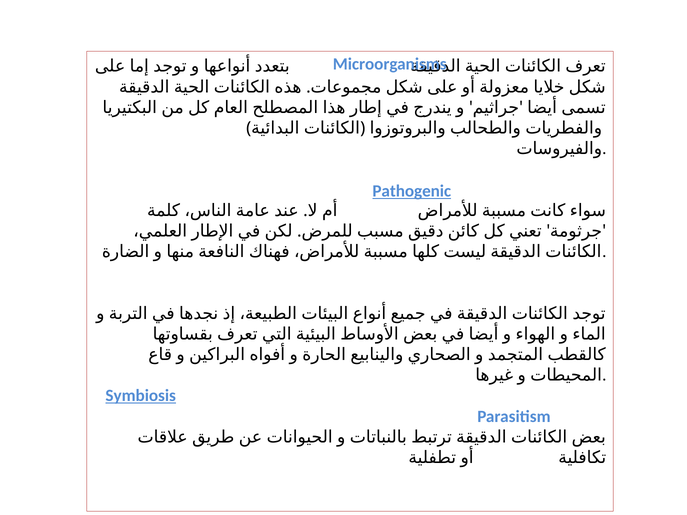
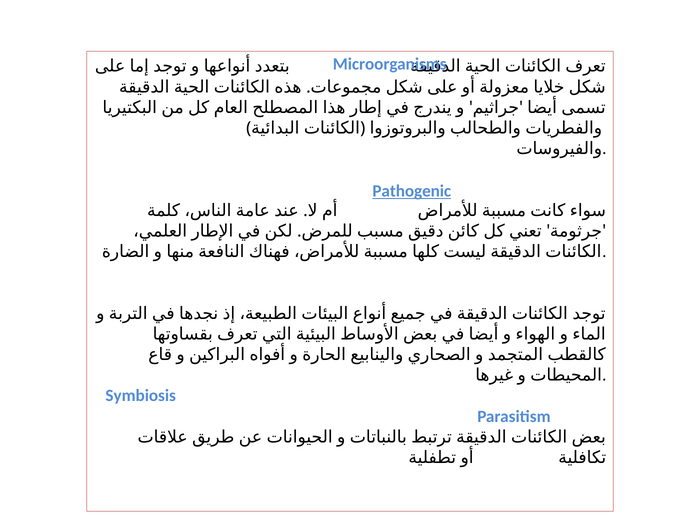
Symbiosis underline: present -> none (141, 396)
